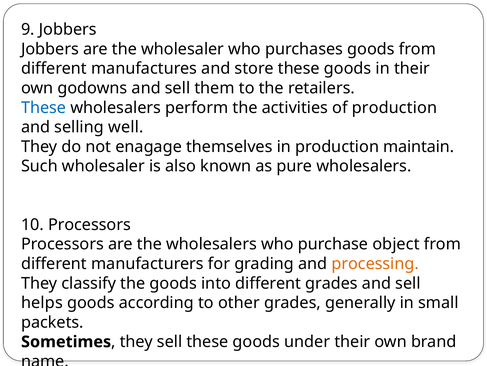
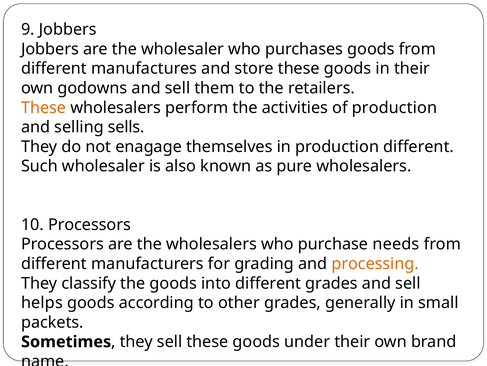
These colour: blue -> orange (44, 107)
well: well -> sells (126, 127)
production maintain: maintain -> different (419, 146)
object: object -> needs (396, 244)
